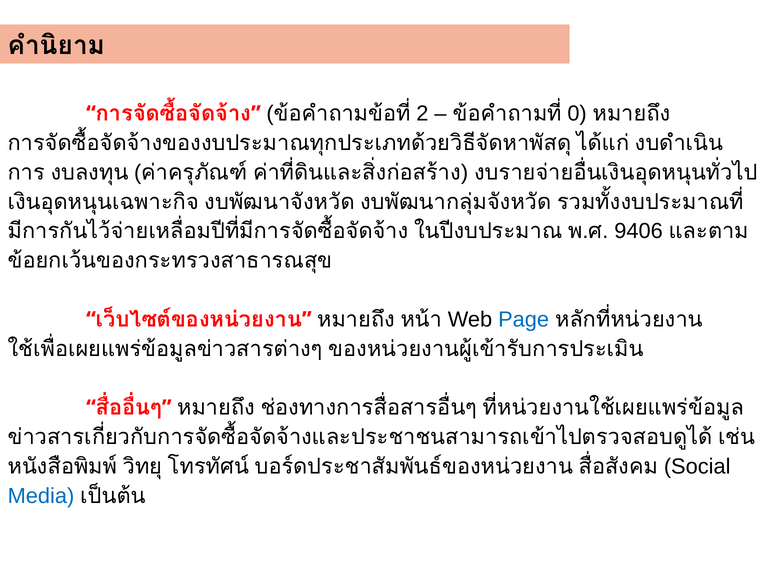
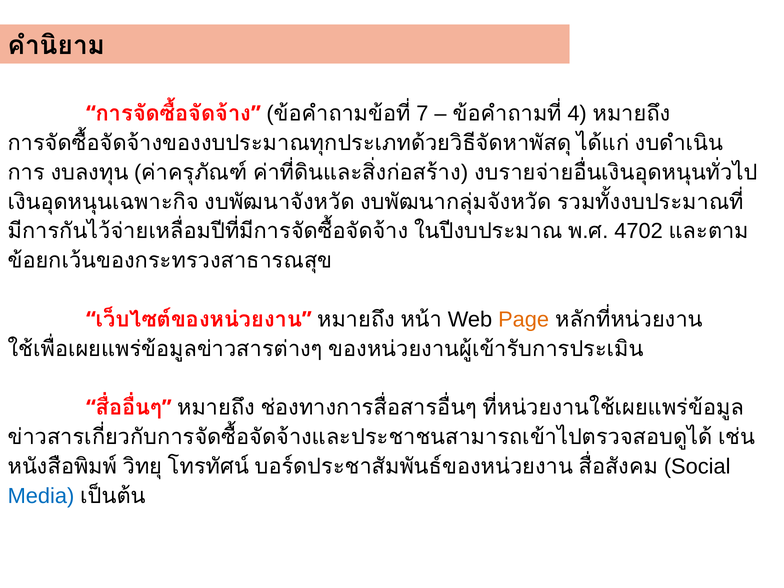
2: 2 -> 7 (422, 114)
0: 0 -> 4 (577, 114)
9406: 9406 -> 4702 (639, 231)
Page colour: blue -> orange (524, 320)
